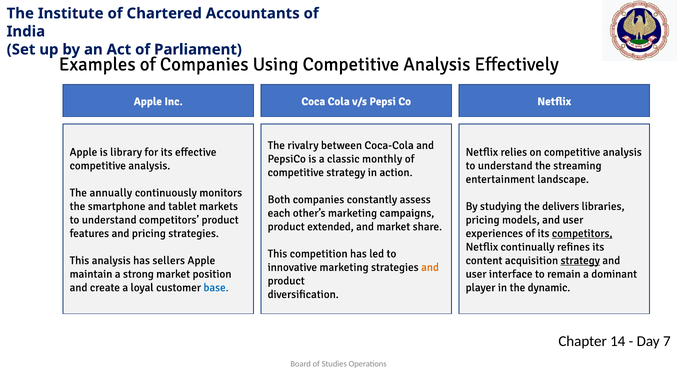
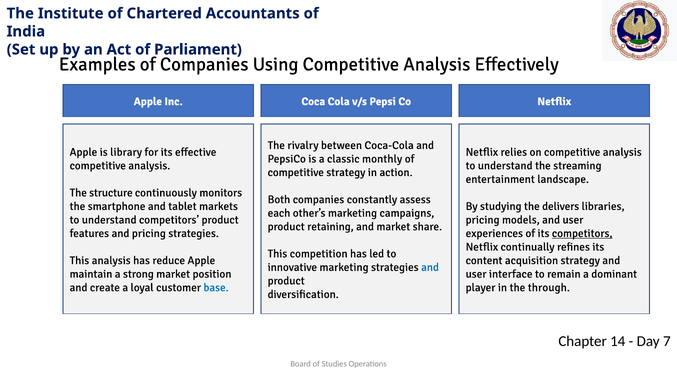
annually: annually -> structure (111, 193)
extended: extended -> retaining (330, 226)
sellers: sellers -> reduce (169, 260)
strategy underline: present -> none (580, 260)
and colour: orange -> blue (430, 267)
dynamic: dynamic -> through (549, 287)
